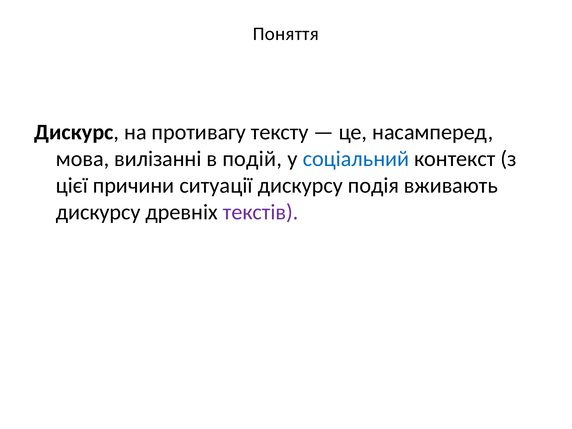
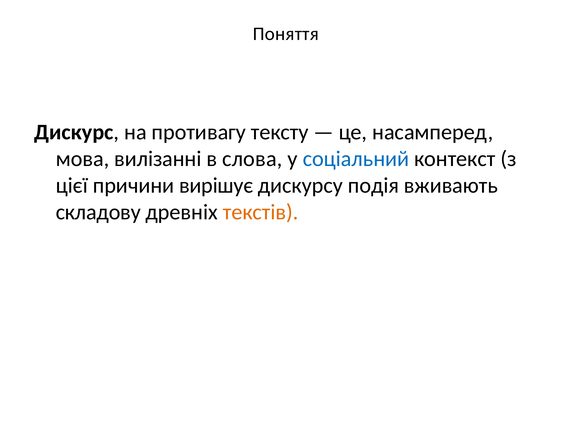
подій: подій -> слова (252, 159)
ситуації: ситуації -> вирішує (216, 186)
дискурсу: дискурсу -> складову (98, 212)
текстів colour: purple -> orange (261, 212)
